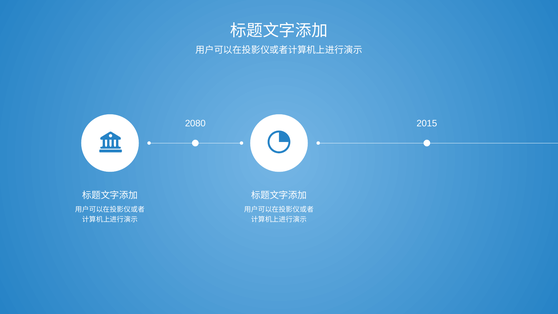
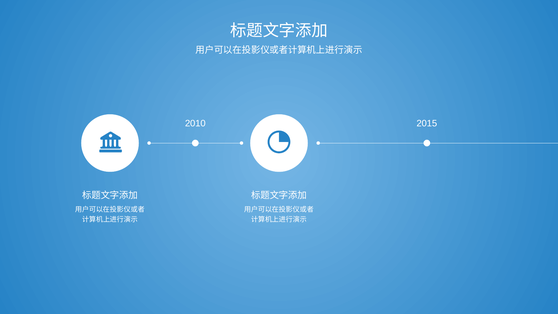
2080: 2080 -> 2010 (195, 123)
